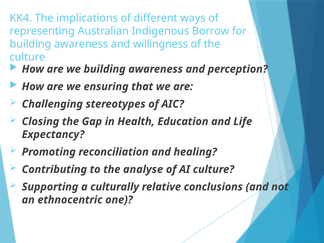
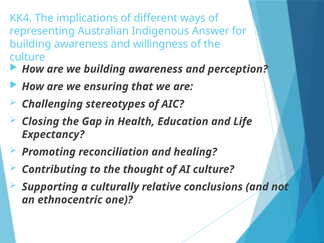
Borrow: Borrow -> Answer (211, 31)
analyse: analyse -> thought (143, 169)
